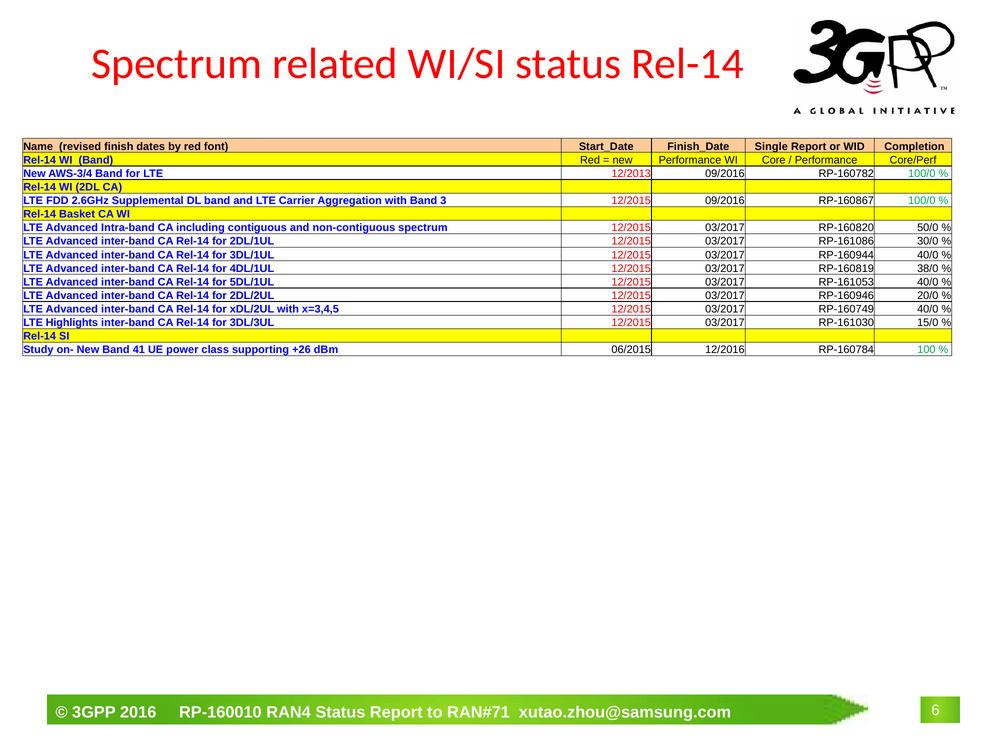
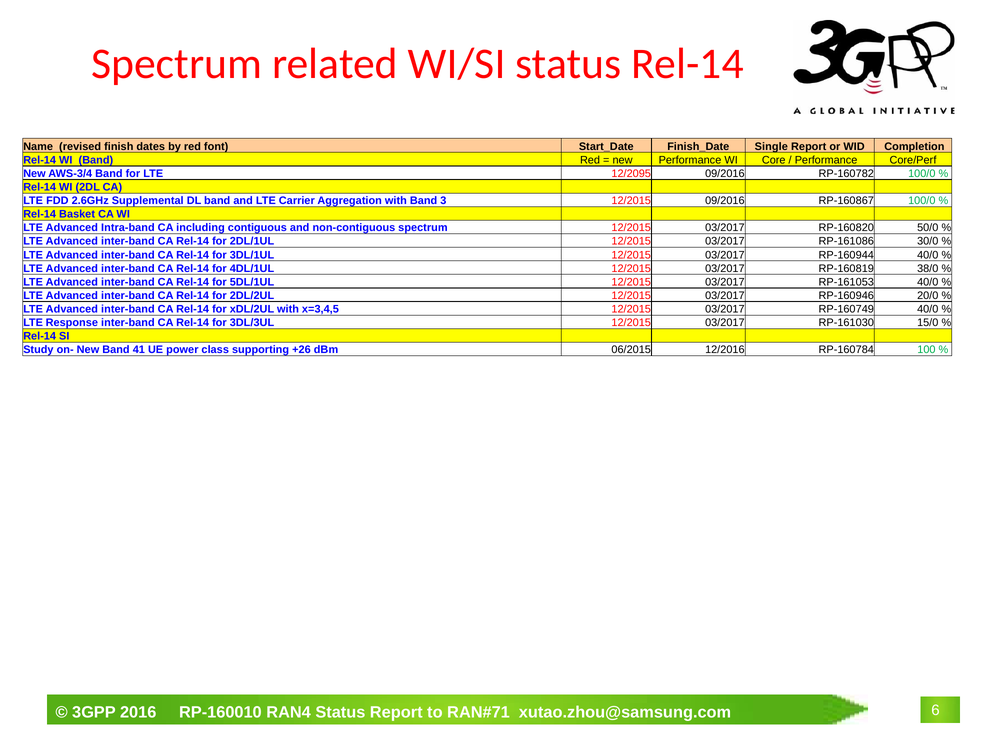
12/2013: 12/2013 -> 12/2095 (631, 173)
Highlights: Highlights -> Response (72, 322)
